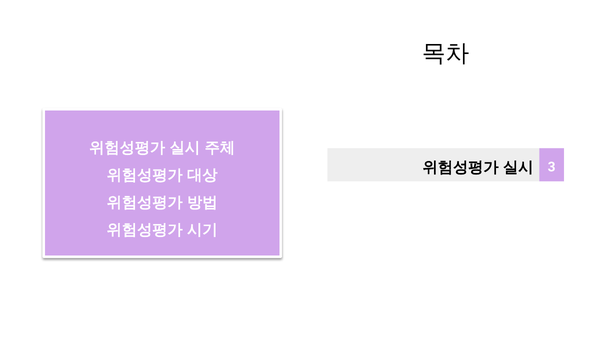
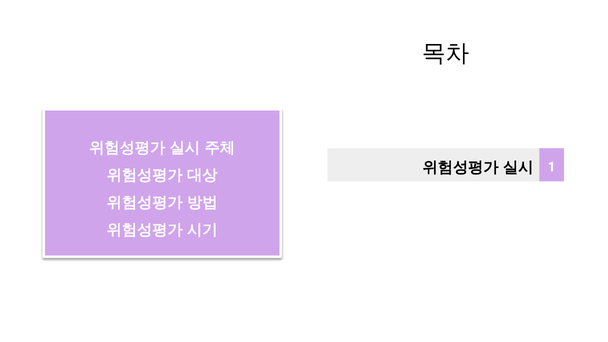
3: 3 -> 1 (552, 167)
